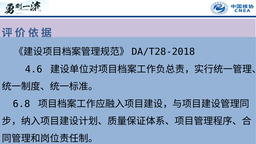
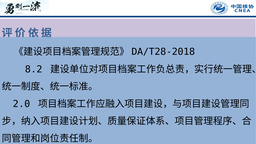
4.6: 4.6 -> 8.2 (34, 69)
6.8: 6.8 -> 2.0 (21, 104)
